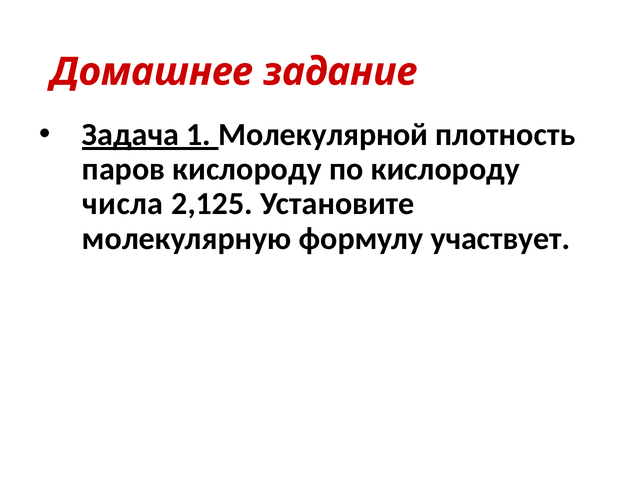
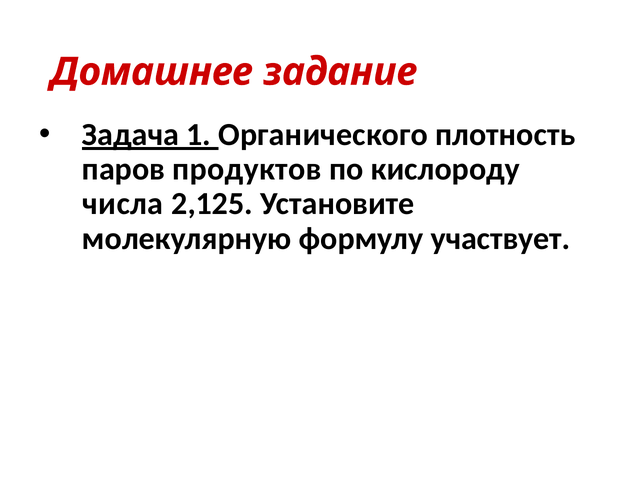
Молекулярной: Молекулярной -> Органического (323, 134)
паров кислороду: кислороду -> продуктов (247, 169)
